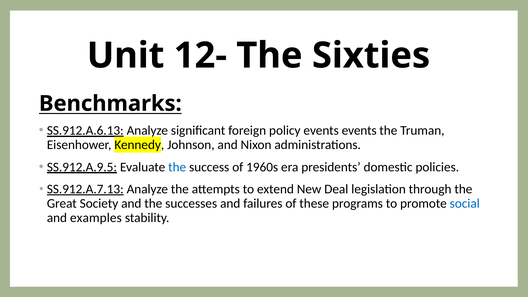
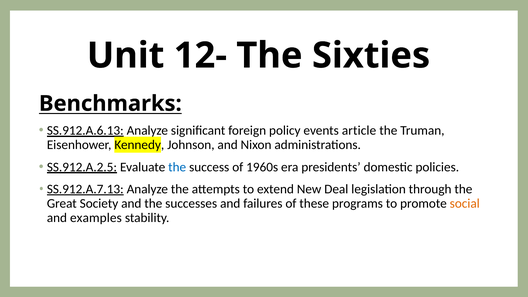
events events: events -> article (359, 131)
SS.912.A.9.5: SS.912.A.9.5 -> SS.912.A.2.5 (82, 167)
social colour: blue -> orange (465, 203)
